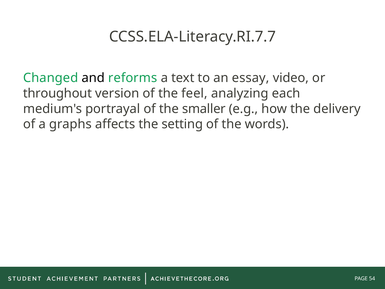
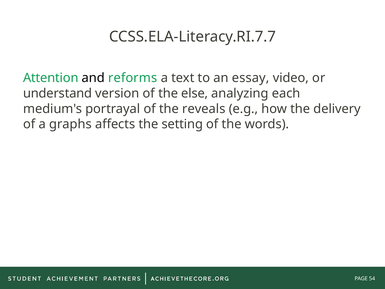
Changed: Changed -> Attention (51, 78)
throughout: throughout -> understand (58, 93)
feel: feel -> else (195, 93)
smaller: smaller -> reveals (204, 109)
